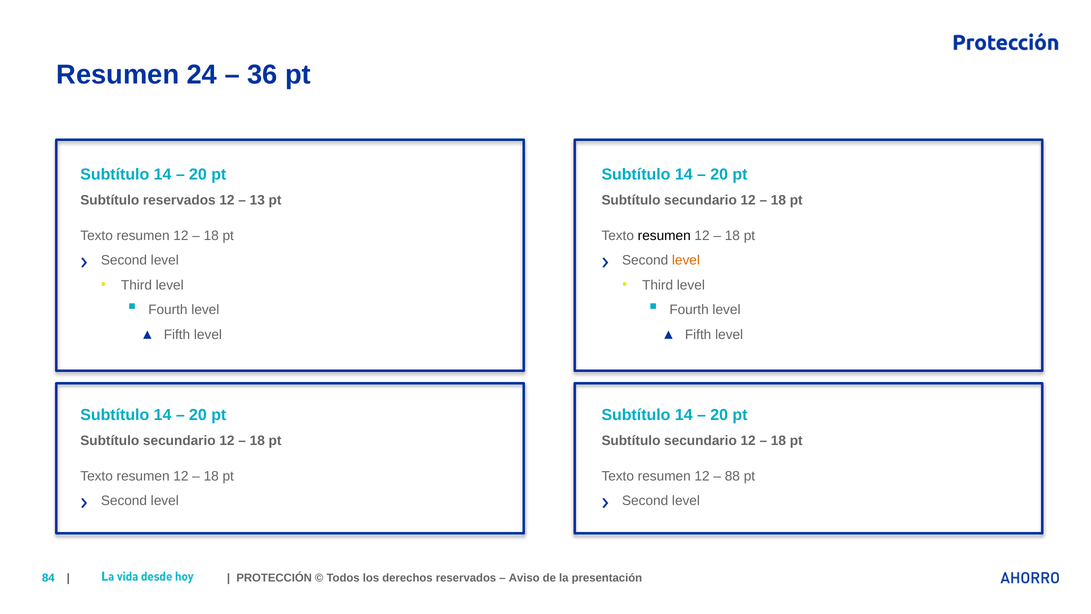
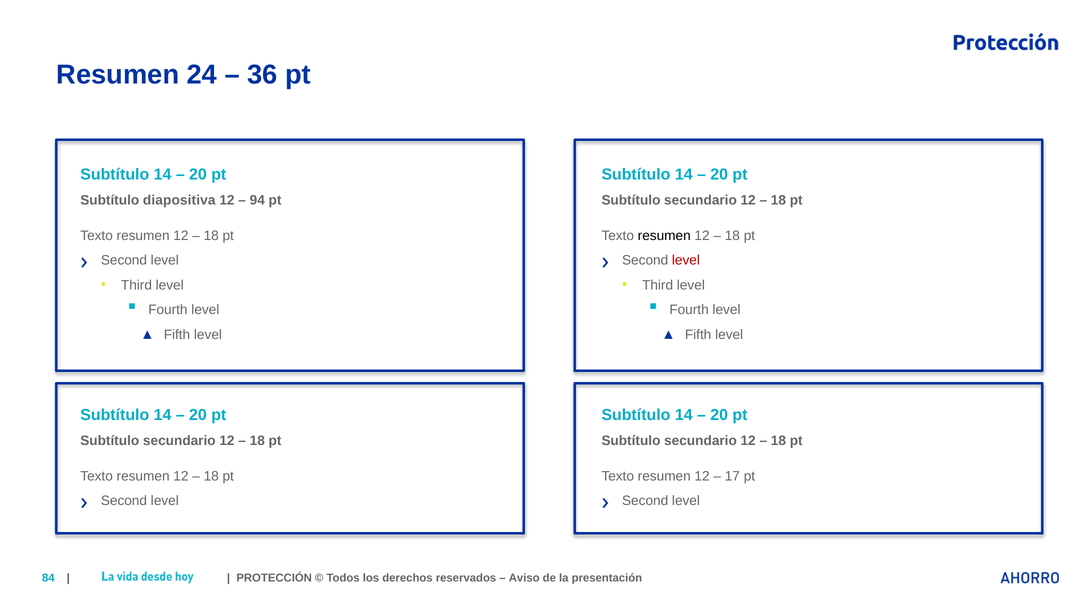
Subtítulo reservados: reservados -> diapositiva (179, 200)
13: 13 -> 94 (257, 200)
level colour: orange -> red (686, 260)
88: 88 -> 17 (732, 476)
